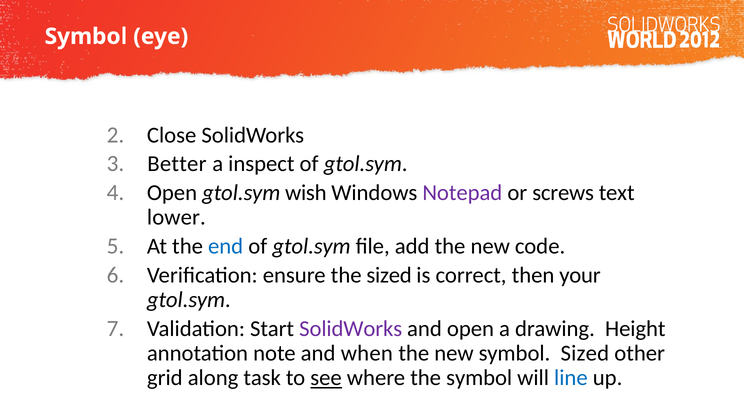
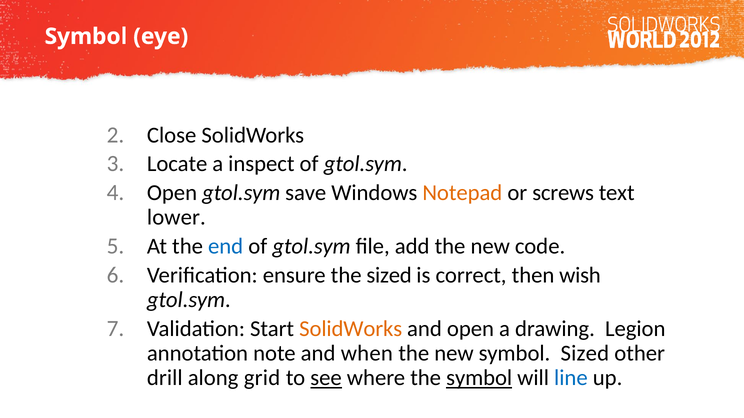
Better: Better -> Locate (177, 164)
wish: wish -> save (306, 193)
Notepad colour: purple -> orange (462, 193)
your: your -> wish (580, 276)
SolidWorks colour: purple -> orange (351, 329)
Height: Height -> Legion (635, 329)
grid: grid -> drill (165, 378)
task: task -> grid (262, 378)
symbol underline: none -> present (479, 378)
